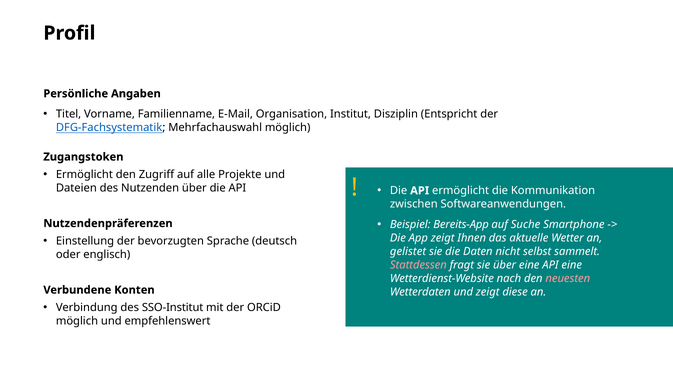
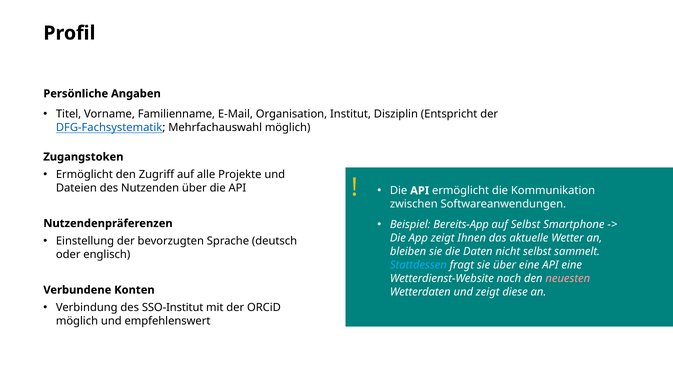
auf Suche: Suche -> Selbst (526, 224)
gelistet: gelistet -> bleiben (408, 251)
Stattdessen colour: pink -> light blue (418, 265)
